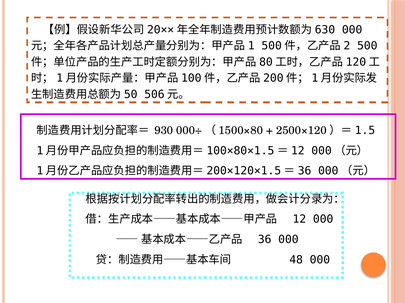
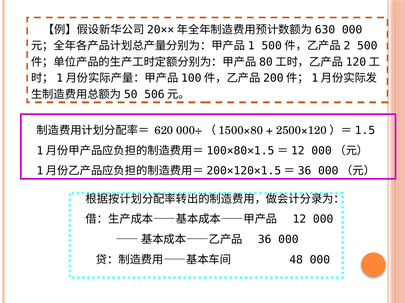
930: 930 -> 620 (164, 131)
